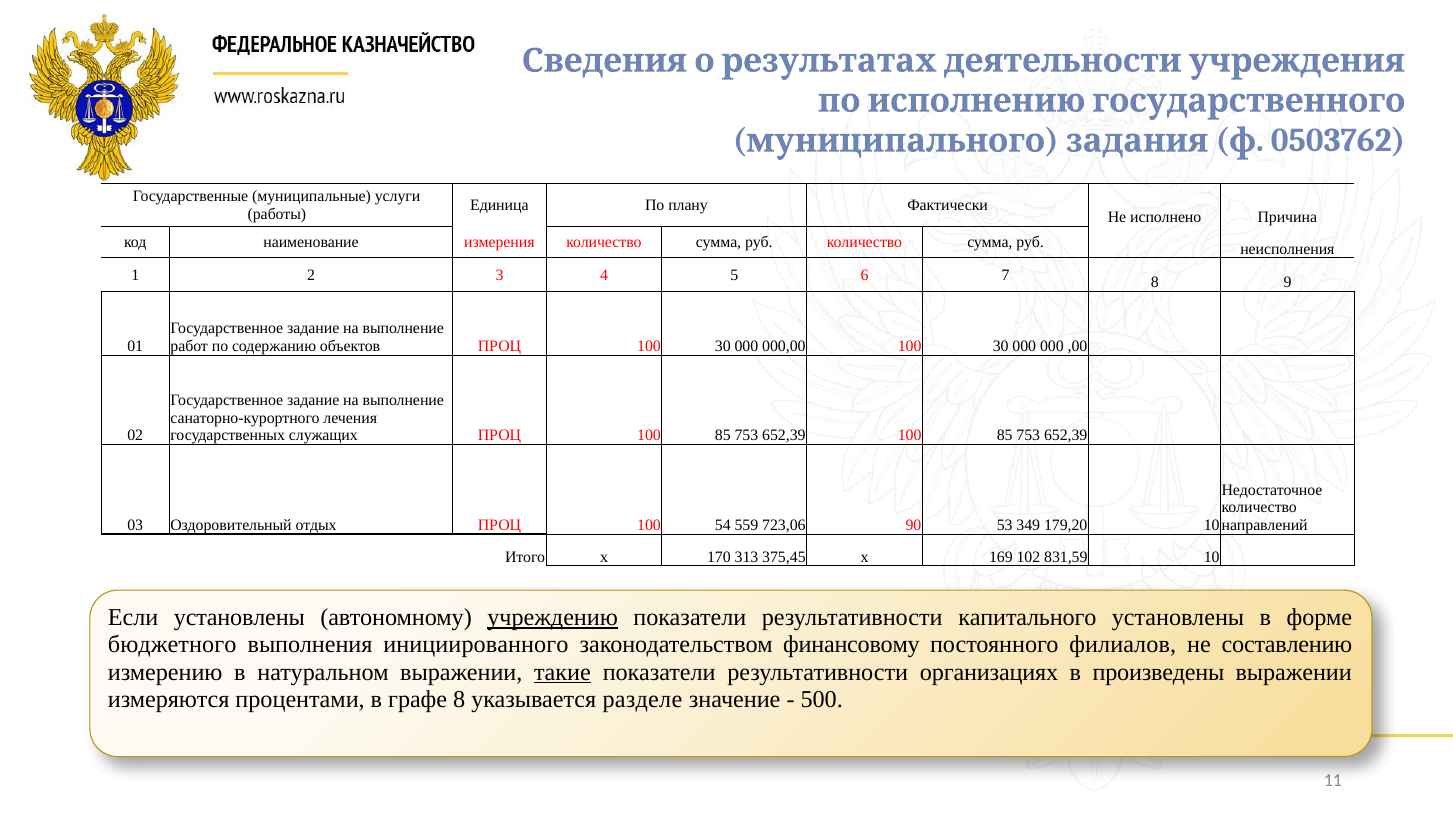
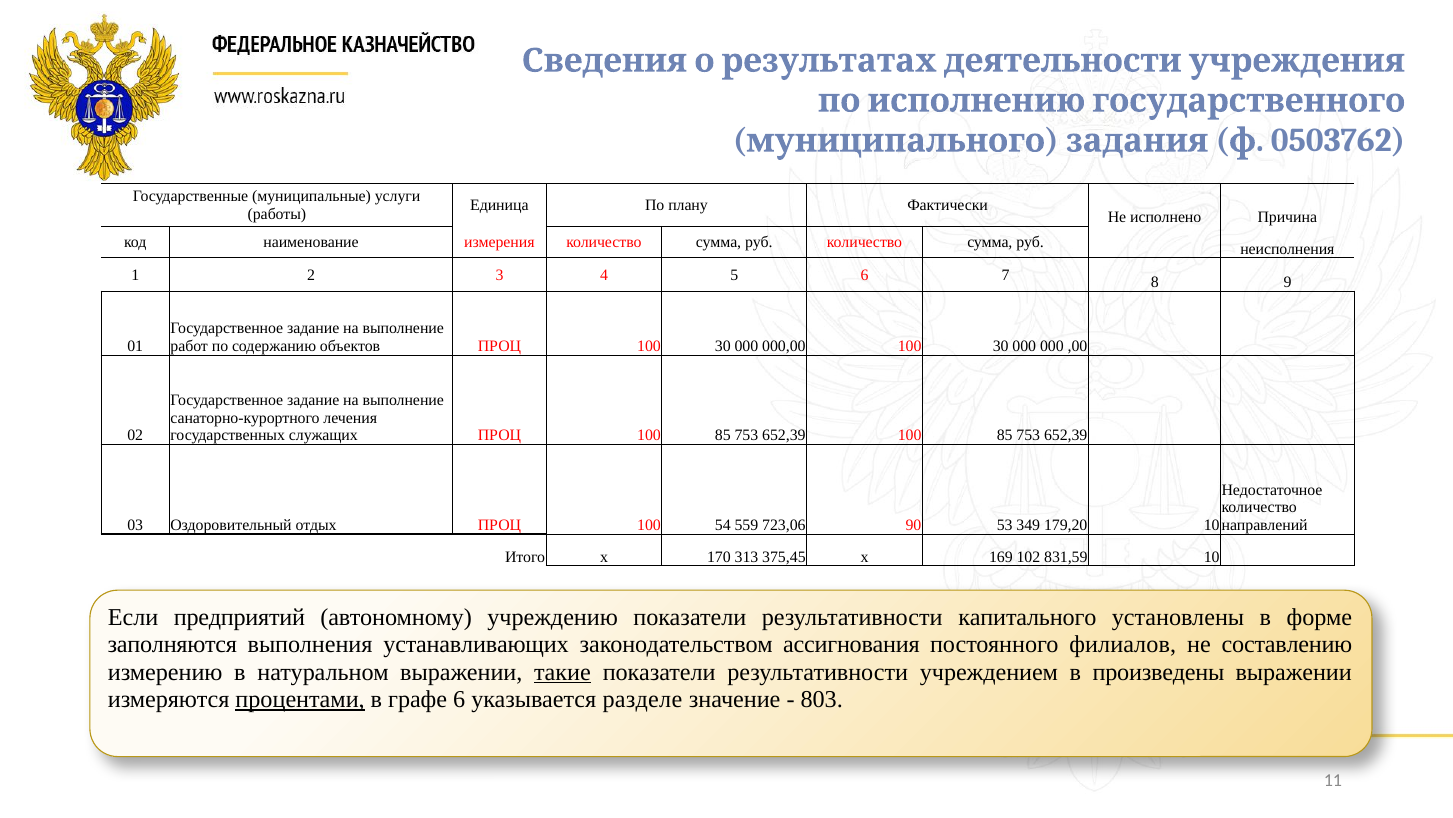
Если установлены: установлены -> предприятий (239, 617)
учреждению underline: present -> none (553, 617)
бюджетного: бюджетного -> заполняются (172, 644)
инициированного: инициированного -> устанавливающих (476, 644)
финансовому: финансовому -> ассигнования (851, 644)
организациях: организациях -> учреждением (989, 672)
процентами underline: none -> present (300, 699)
графе 8: 8 -> 6 (459, 699)
500: 500 -> 803 (822, 699)
